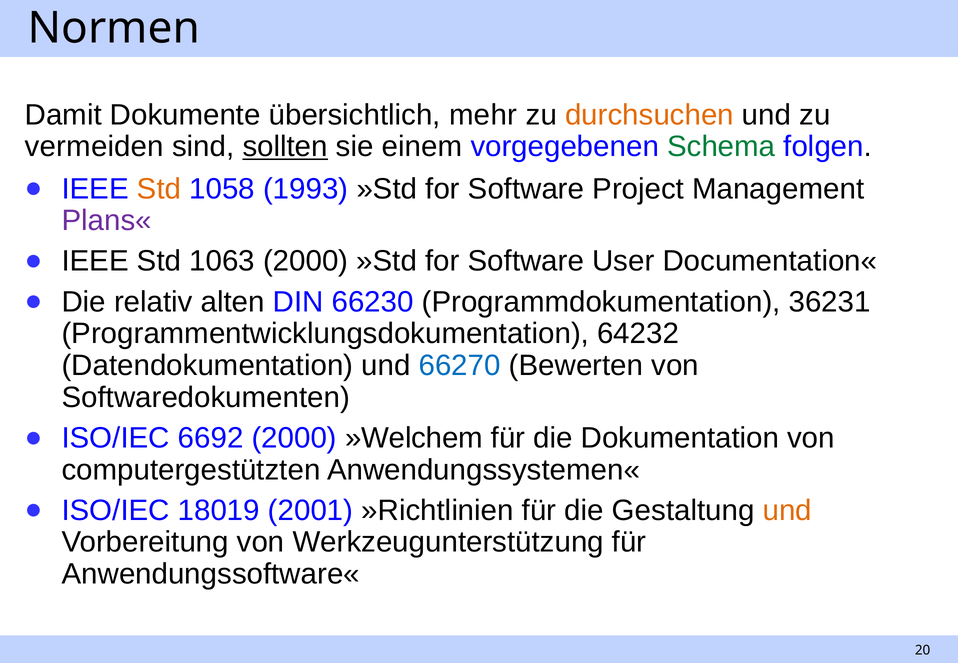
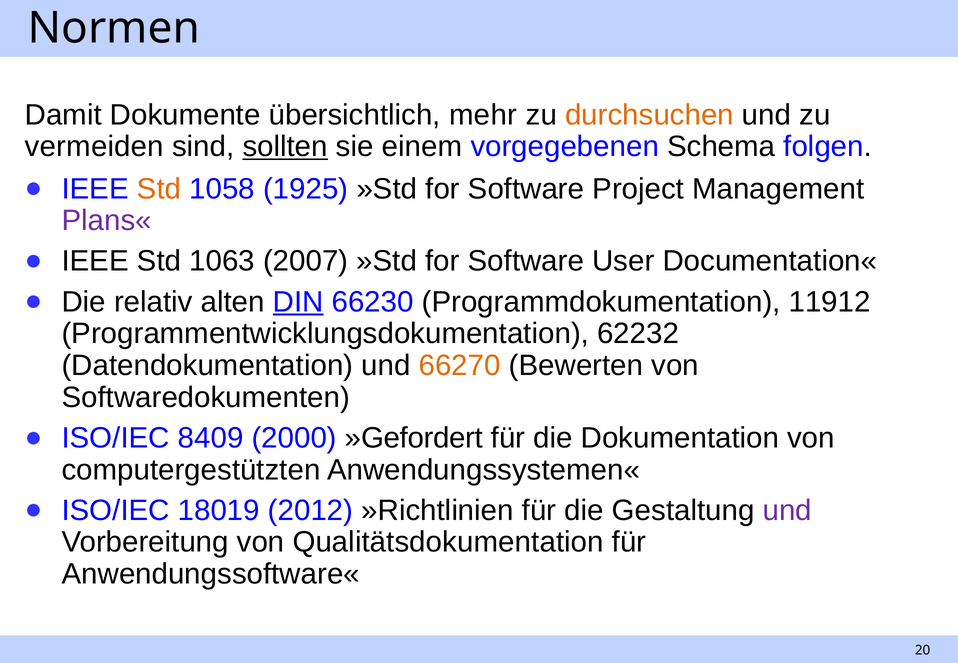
Schema colour: green -> black (721, 147)
1993: 1993 -> 1925 (306, 189)
1063 2000: 2000 -> 2007 (306, 261)
DIN underline: none -> present (298, 302)
36231: 36231 -> 11912 (830, 302)
64232: 64232 -> 62232 (638, 334)
66270 colour: blue -> orange (460, 366)
6692: 6692 -> 8409 (211, 438)
»Welchem: »Welchem -> »Gefordert (414, 438)
2001: 2001 -> 2012 (311, 511)
und colour: orange -> purple (787, 511)
Werkzeugunterstützung: Werkzeugunterstützung -> Qualitätsdokumentation (448, 542)
